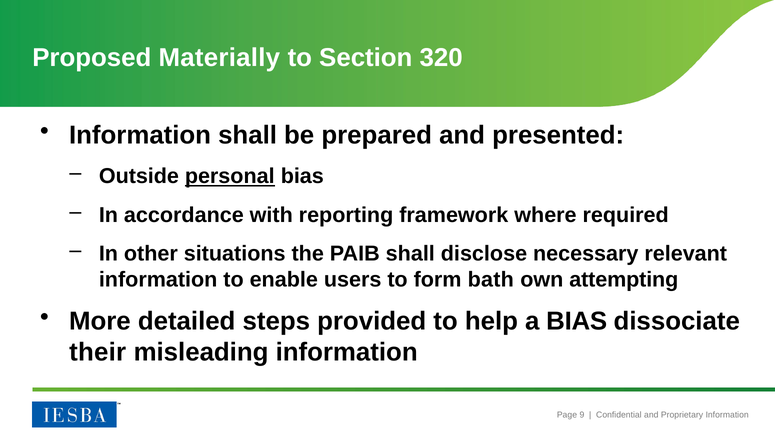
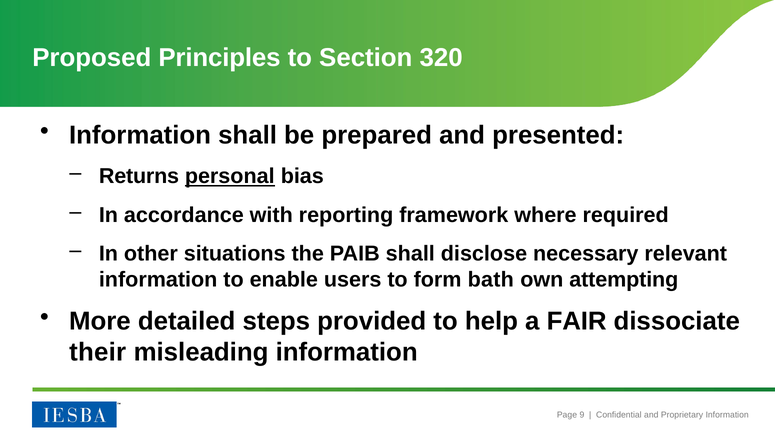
Materially: Materially -> Principles (220, 58)
Outside: Outside -> Returns (139, 176)
a BIAS: BIAS -> FAIR (577, 321)
